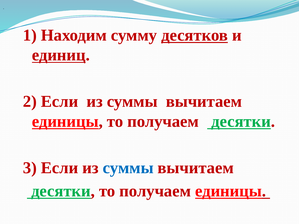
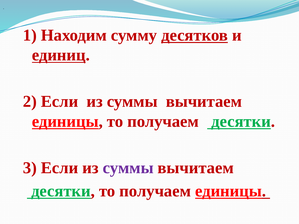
суммы colour: blue -> purple (128, 168)
